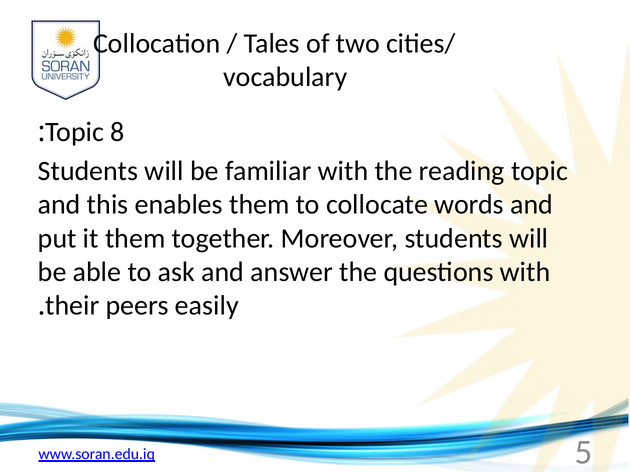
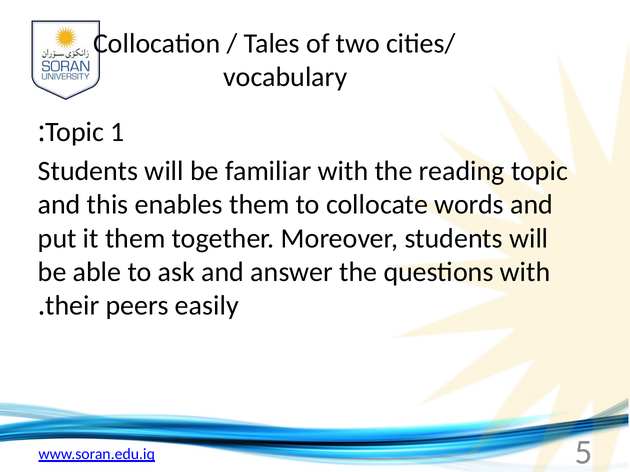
8: 8 -> 1 (118, 132)
